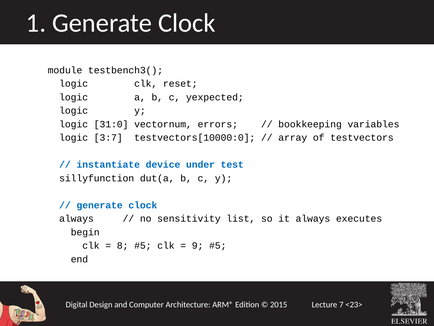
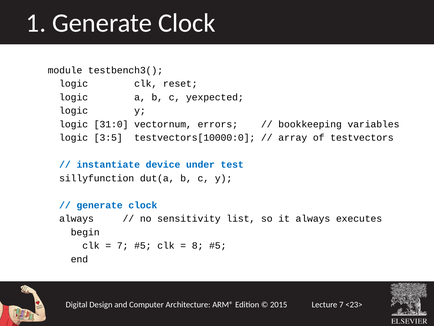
3:7: 3:7 -> 3:5 (108, 137)
8: 8 -> 7 (123, 245)
9: 9 -> 8 (198, 245)
